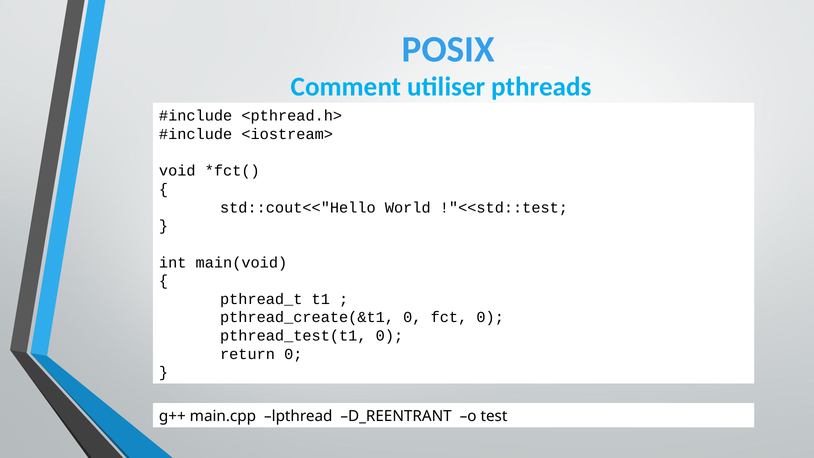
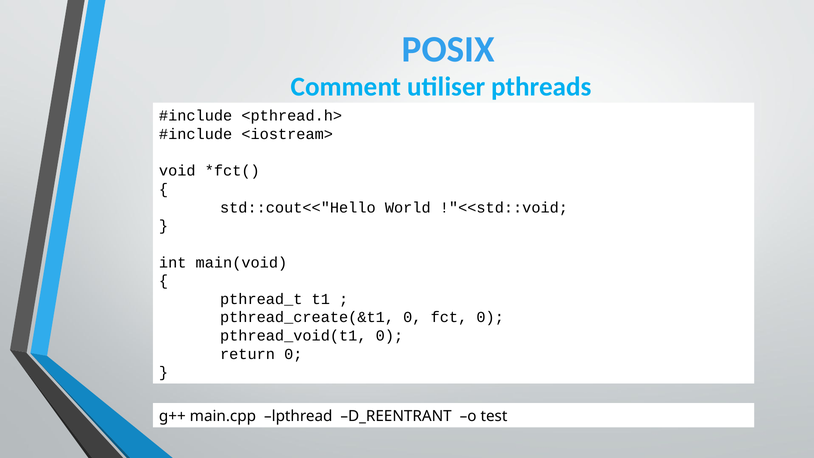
!"<<std::test: !"<<std::test -> !"<<std::void (504, 207)
pthread_test(t1: pthread_test(t1 -> pthread_void(t1 (293, 336)
